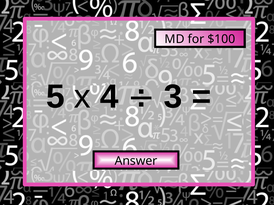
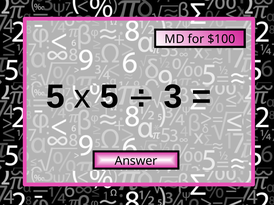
x 4: 4 -> 5 (109, 97)
